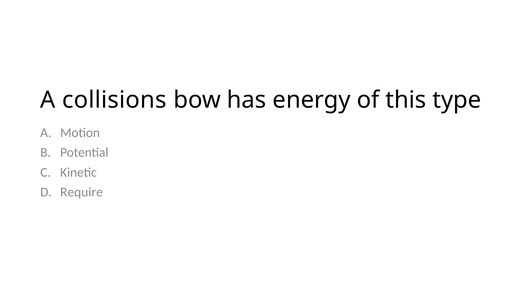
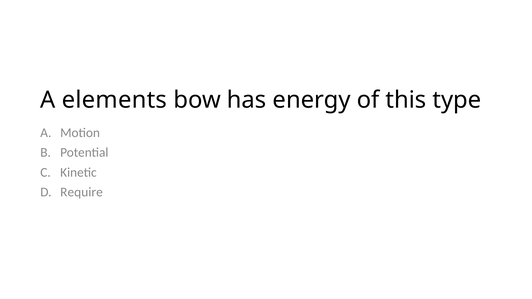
collisions: collisions -> elements (114, 100)
